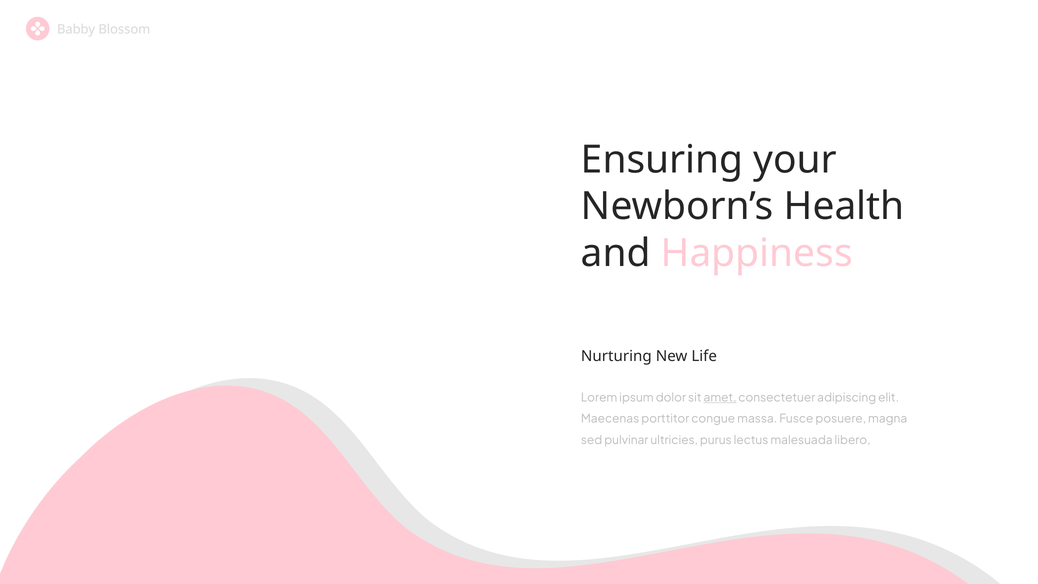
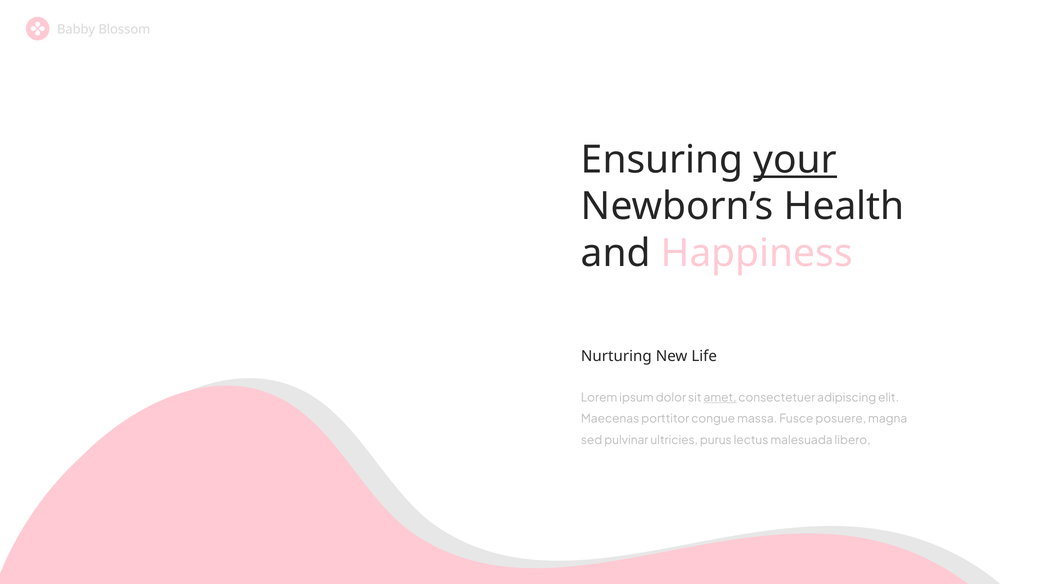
your underline: none -> present (795, 160)
